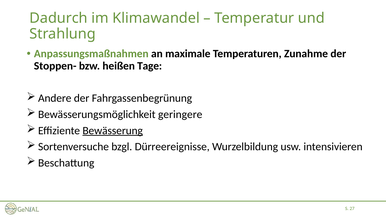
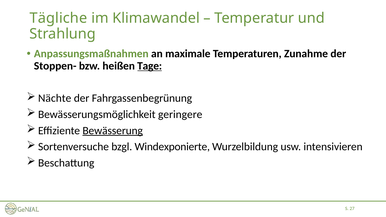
Dadurch: Dadurch -> Tägliche (58, 18)
Tage underline: none -> present (150, 66)
Andere: Andere -> Nächte (55, 98)
Dürreereignisse: Dürreereignisse -> Windexponierte (172, 147)
